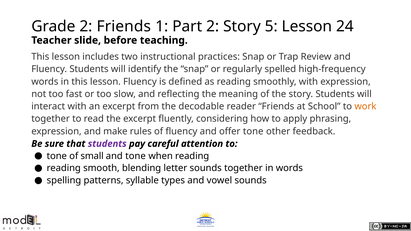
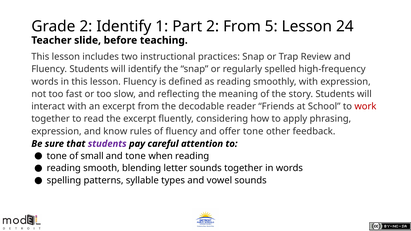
2 Friends: Friends -> Identify (124, 26)
2 Story: Story -> From (242, 26)
work colour: orange -> red (365, 107)
make: make -> know (115, 131)
